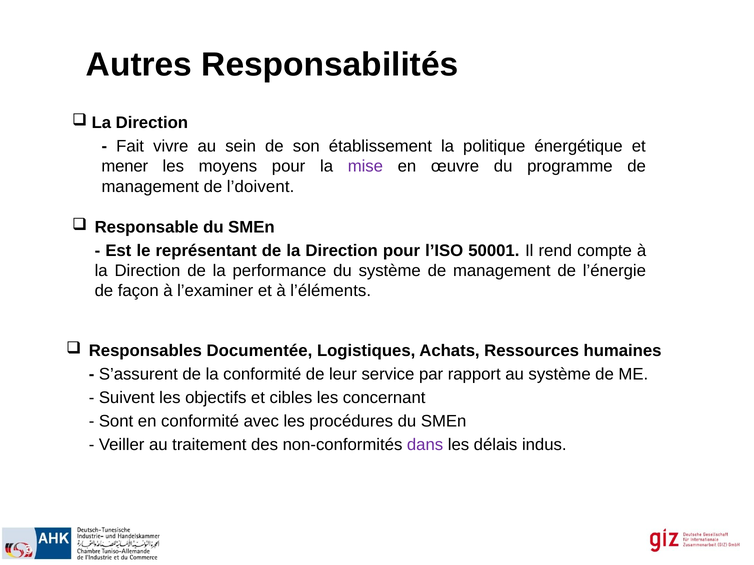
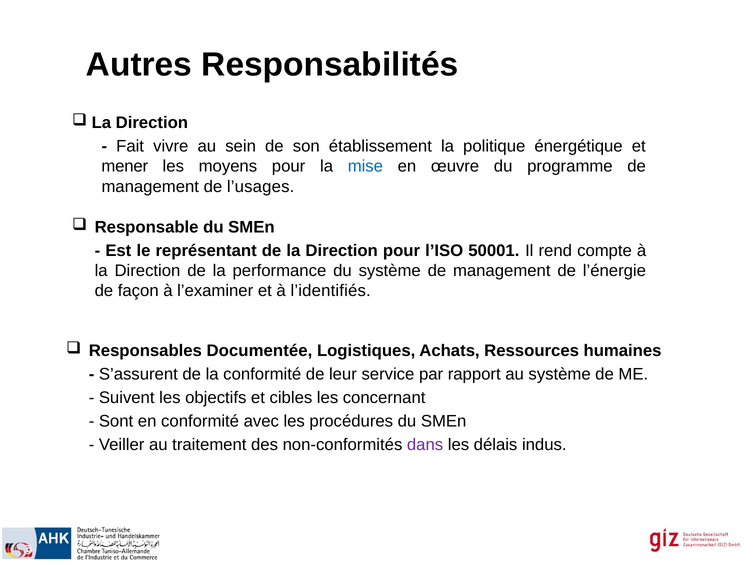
mise colour: purple -> blue (365, 167)
l’doivent: l’doivent -> l’usages (261, 187)
l’éléments: l’éléments -> l’identifiés (331, 291)
